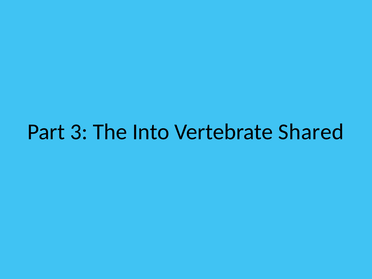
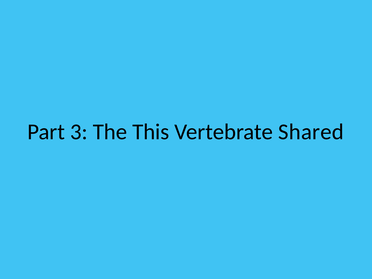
Into: Into -> This (151, 132)
